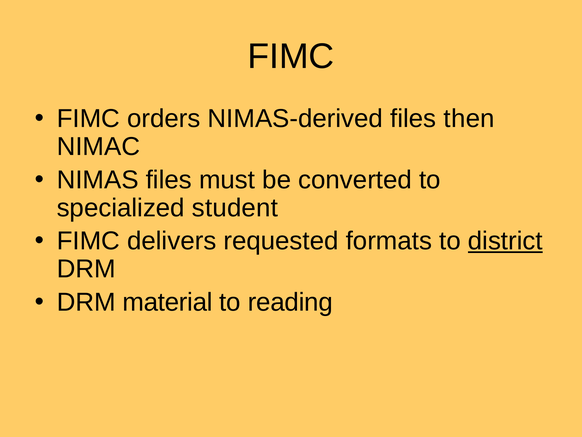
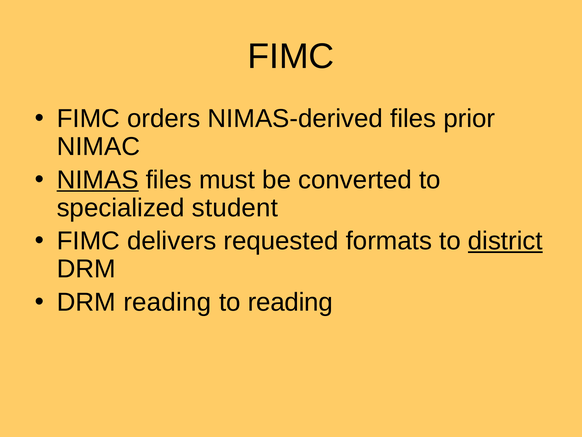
then: then -> prior (469, 119)
NIMAS underline: none -> present (98, 180)
DRM material: material -> reading (167, 302)
